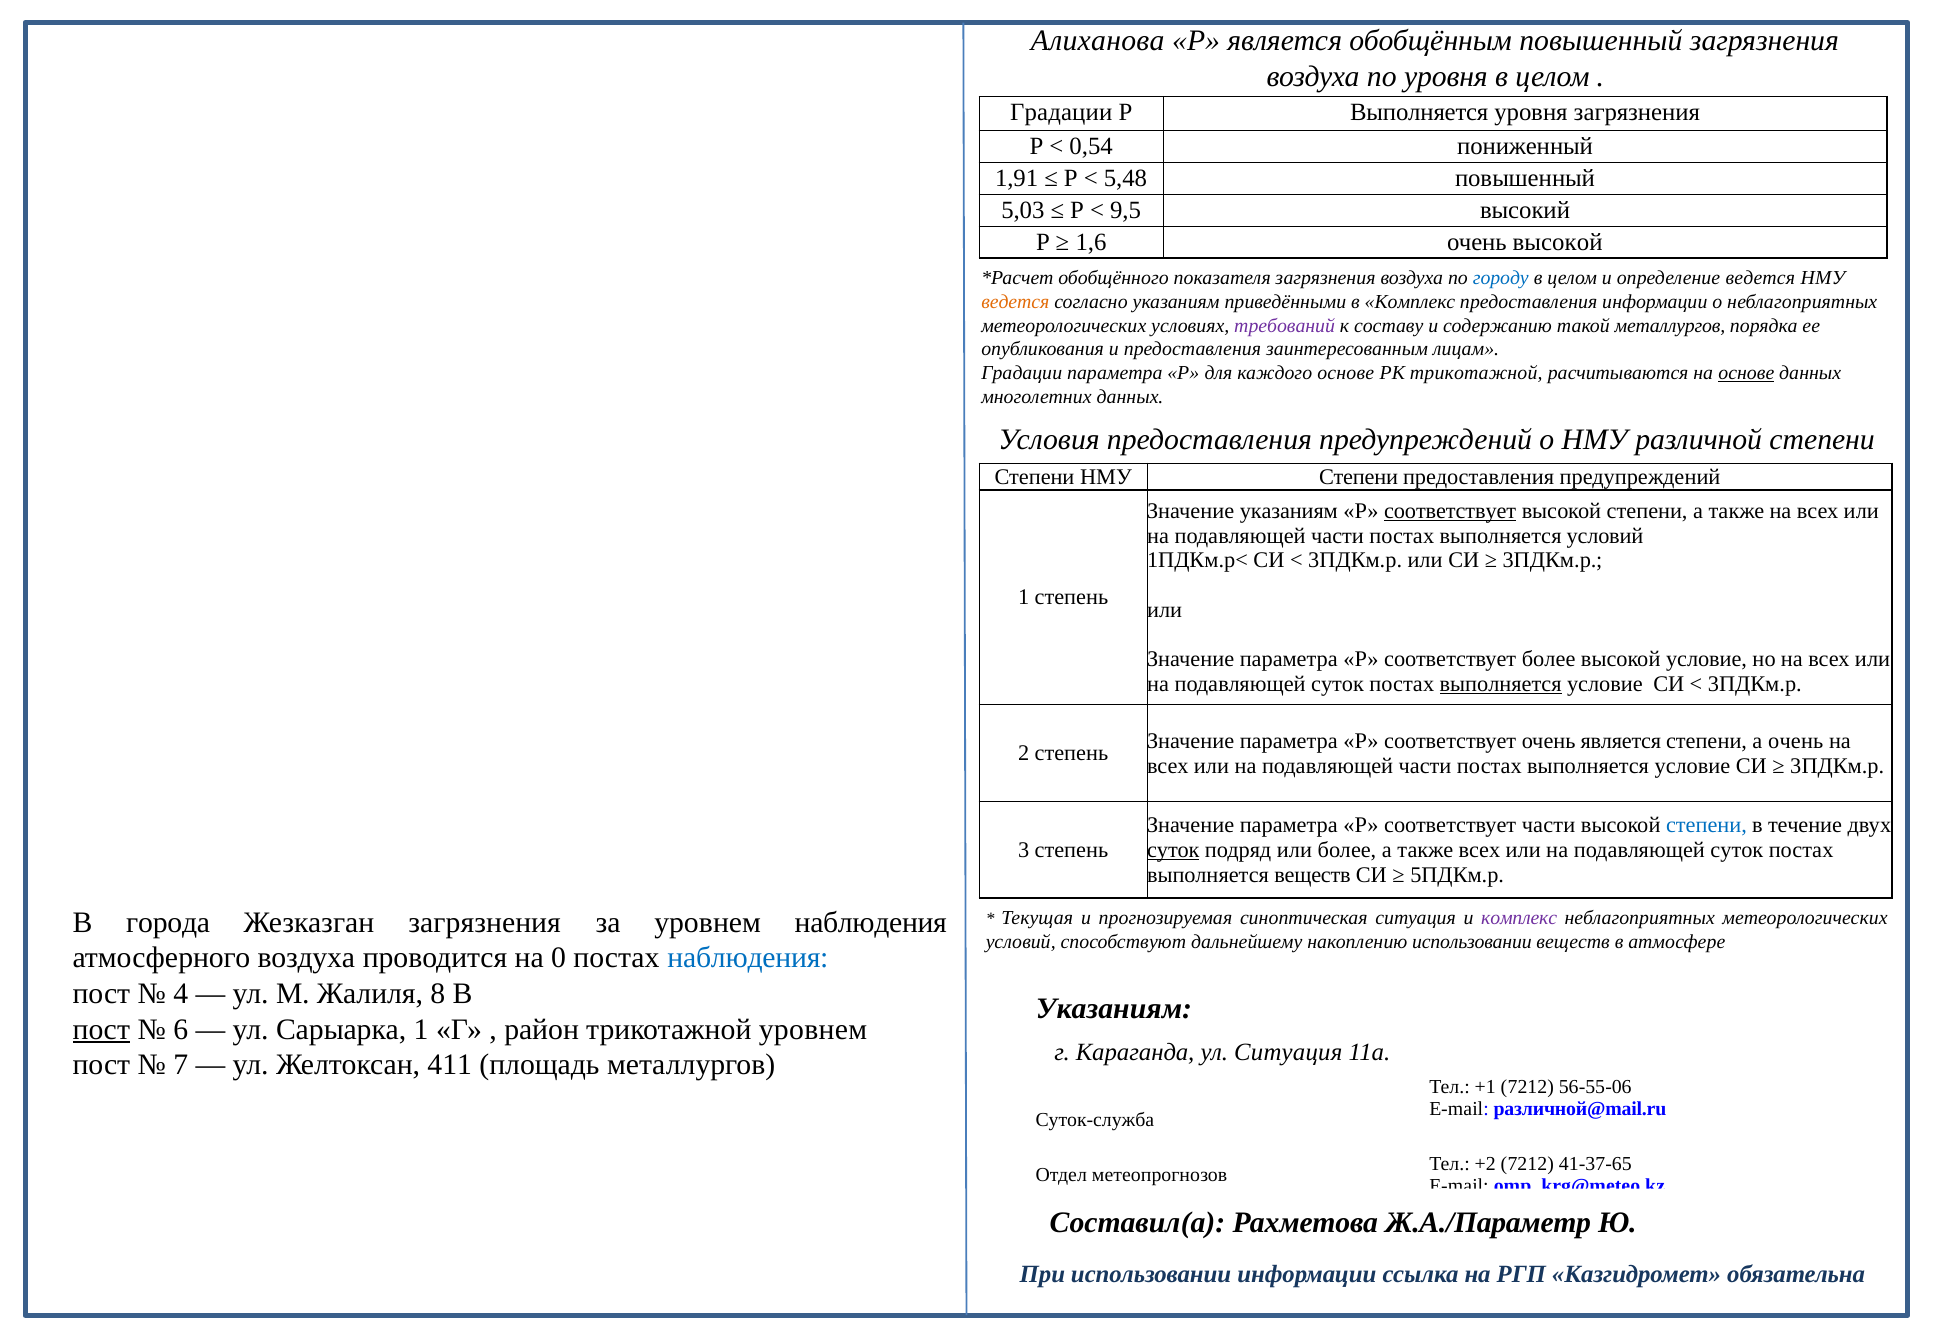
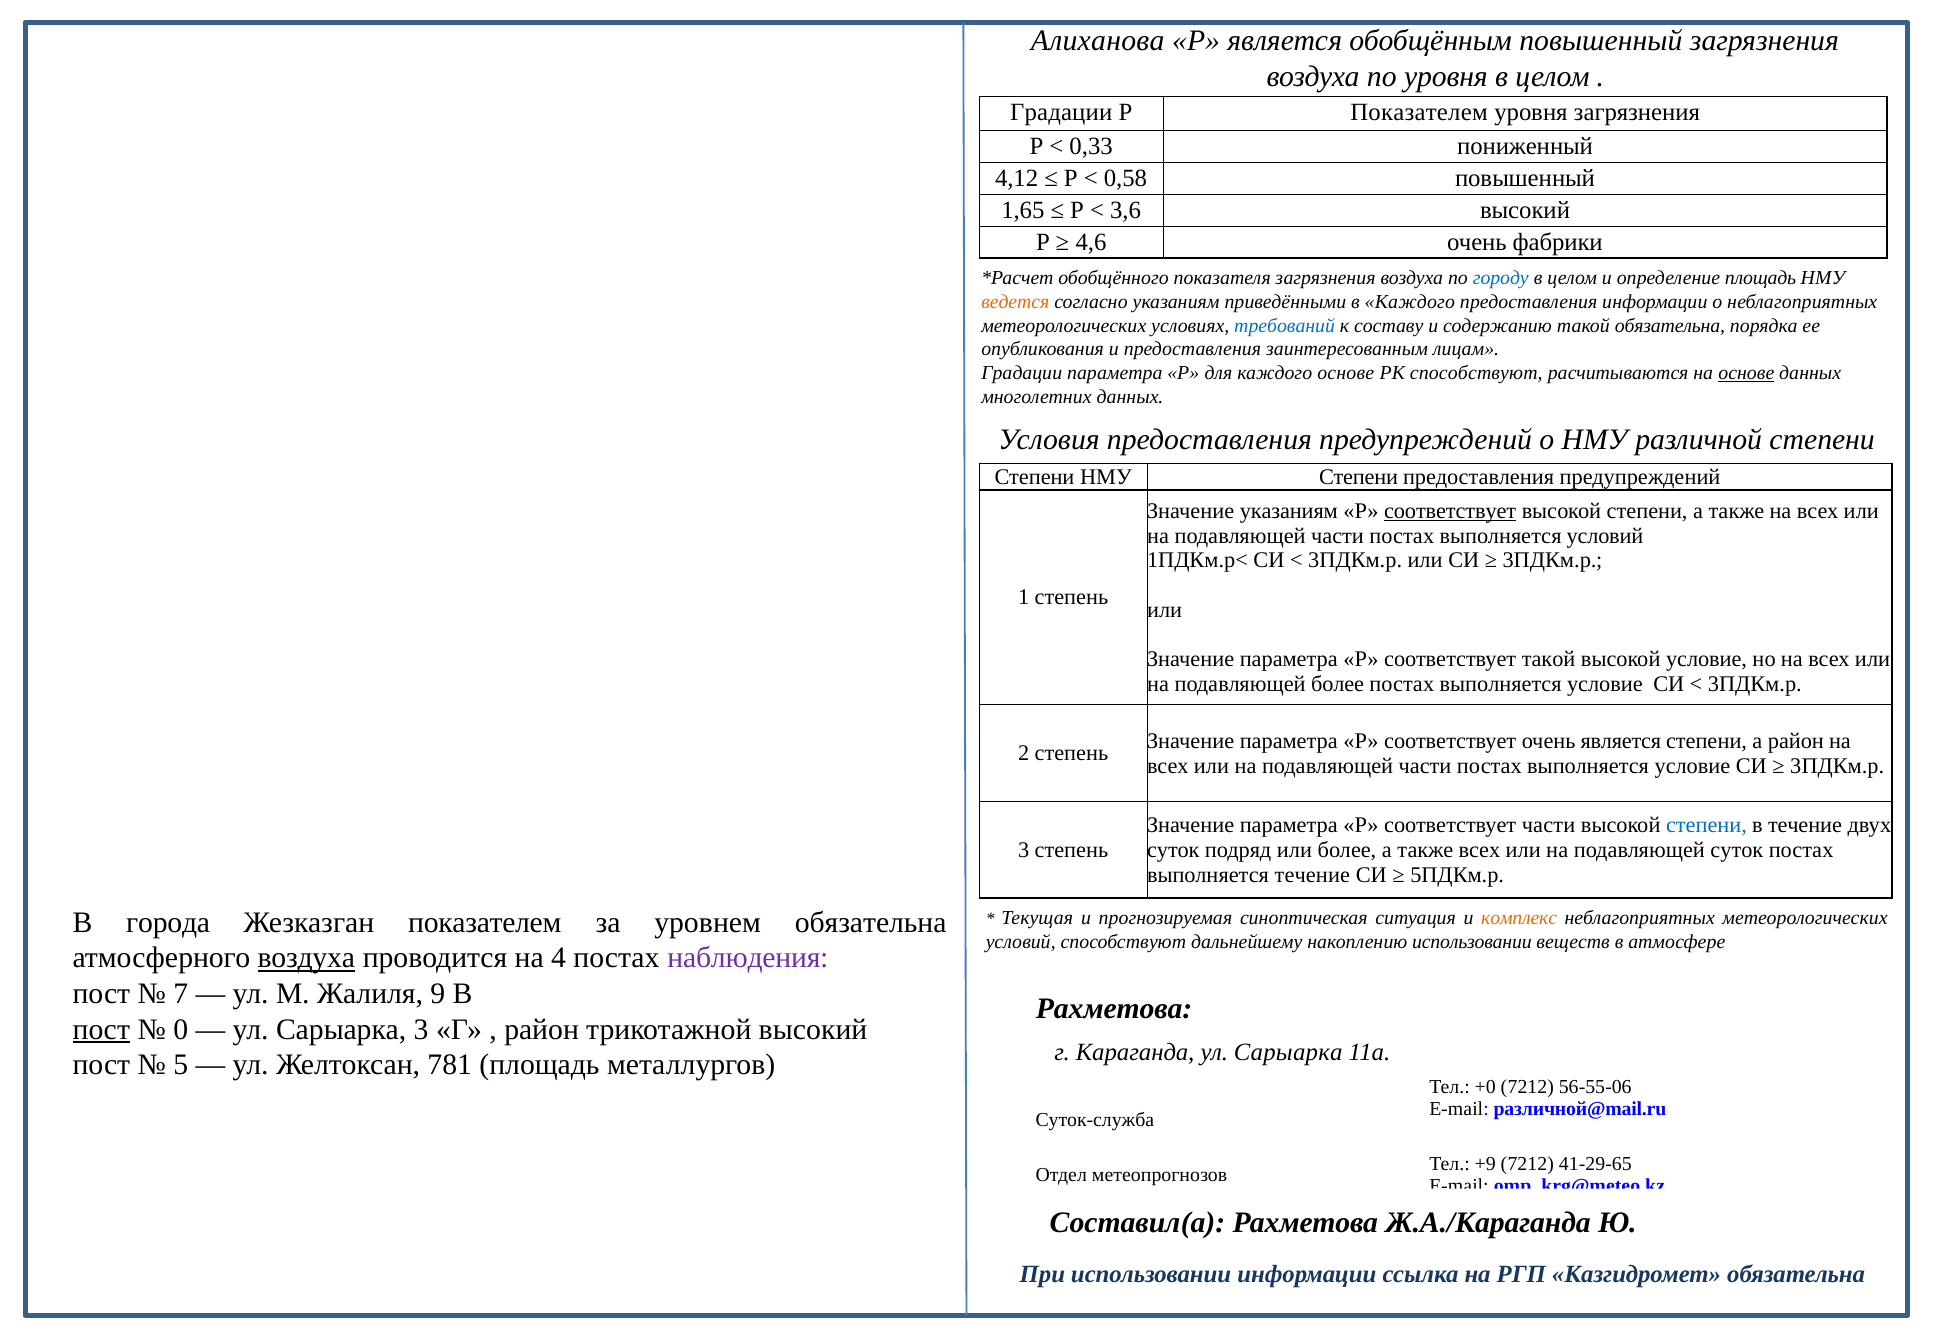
Р Выполняется: Выполняется -> Показателем (1419, 112)
0,54: 0,54 -> 0,33 (1091, 146)
1,91: 1,91 -> 4,12 (1017, 178)
5,48: 5,48 -> 0,58 (1125, 178)
5,03: 5,03 -> 1,65 (1023, 210)
9,5: 9,5 -> 3,6 (1126, 210)
1,6: 1,6 -> 4,6 (1091, 242)
очень высокой: высокой -> фабрики (1558, 242)
определение ведется: ведется -> площадь (1761, 278)
в Комплекс: Комплекс -> Каждого (1410, 302)
требований colour: purple -> blue (1285, 326)
такой металлургов: металлургов -> обязательна (1670, 326)
РК трикотажной: трикотажной -> способствуют (1476, 373)
соответствует более: более -> такой (1549, 659)
суток: суток -> более (1338, 684)
выполняется underline: present -> none (1501, 684)
а очень: очень -> район (1796, 741)
суток underline: present -> none (1173, 850)
выполняется веществ: веществ -> течение (1312, 875)
Жезказган загрязнения: загрязнения -> показателем (485, 923)
уровнем наблюдения: наблюдения -> обязательна (871, 923)
комплекс colour: purple -> orange (1519, 918)
воздуха underline: none -> present (306, 958)
0: 0 -> 4 (559, 958)
наблюдения colour: blue -> purple (748, 958)
4: 4 -> 7 (181, 994)
8: 8 -> 9 (438, 994)
Указаниям: Указаниям -> Рахметова (1114, 1009)
6: 6 -> 0 (181, 1030)
Сарыарка 1: 1 -> 3 (421, 1030)
трикотажной уровнем: уровнем -> высокий (813, 1030)
Караганда ул Ситуация: Ситуация -> Сарыарка (1288, 1053)
7: 7 -> 5 (181, 1065)
411: 411 -> 781 (450, 1065)
+1: +1 -> +0 (1485, 1087)
+2: +2 -> +9 (1485, 1164)
41-37-65: 41-37-65 -> 41-29-65 (1595, 1164)
Ж.А./Параметр: Ж.А./Параметр -> Ж.А./Караганда (1488, 1223)
